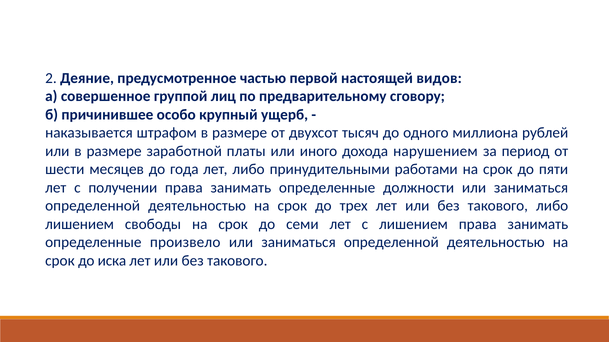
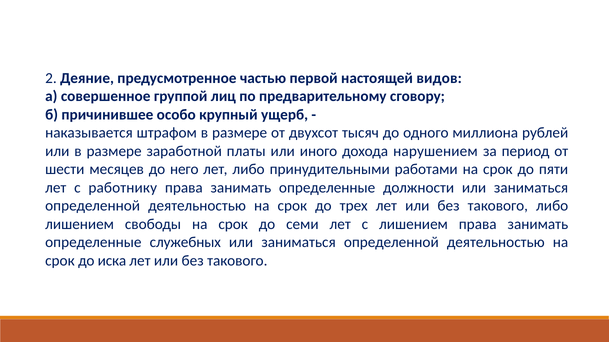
года: года -> него (184, 170)
получении: получении -> работнику (123, 188)
произвело: произвело -> служебных (185, 243)
